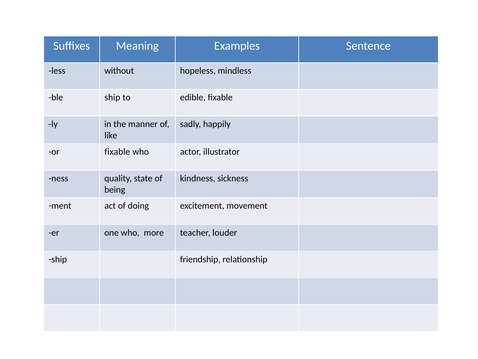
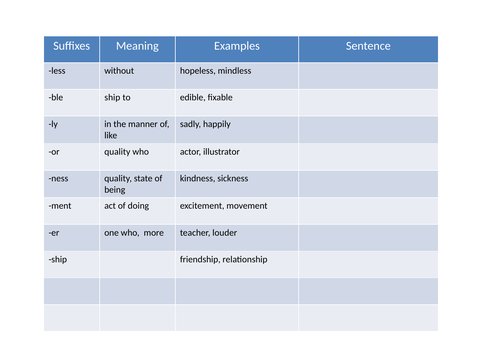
or fixable: fixable -> quality (117, 151)
